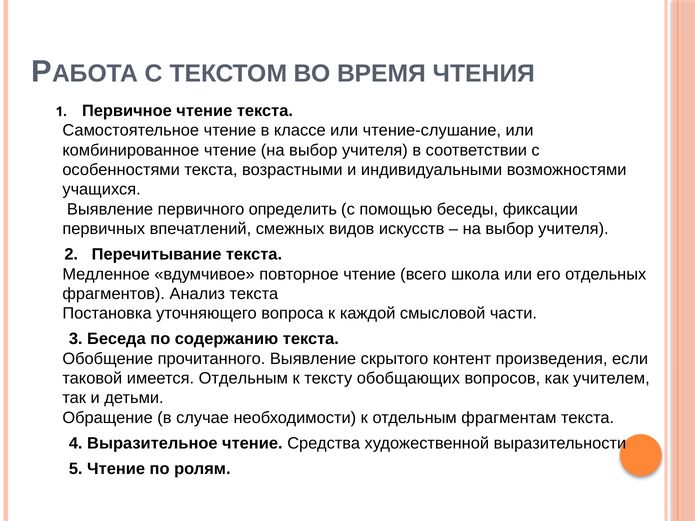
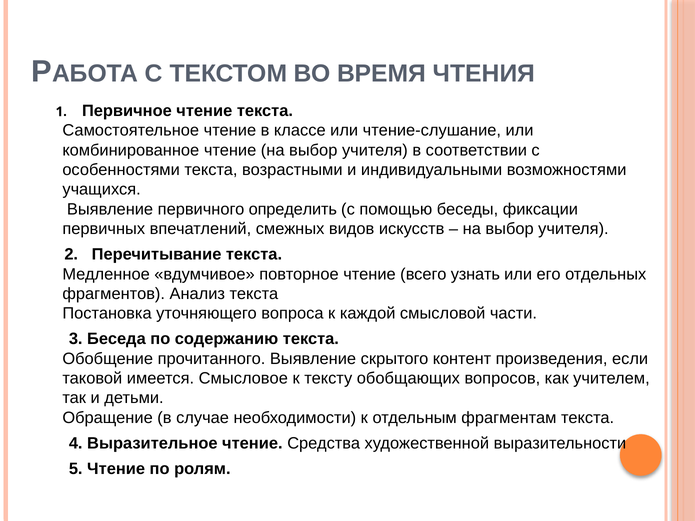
школа: школа -> узнать (475, 274)
имеется Отдельным: Отдельным -> Смысловое (243, 379)
